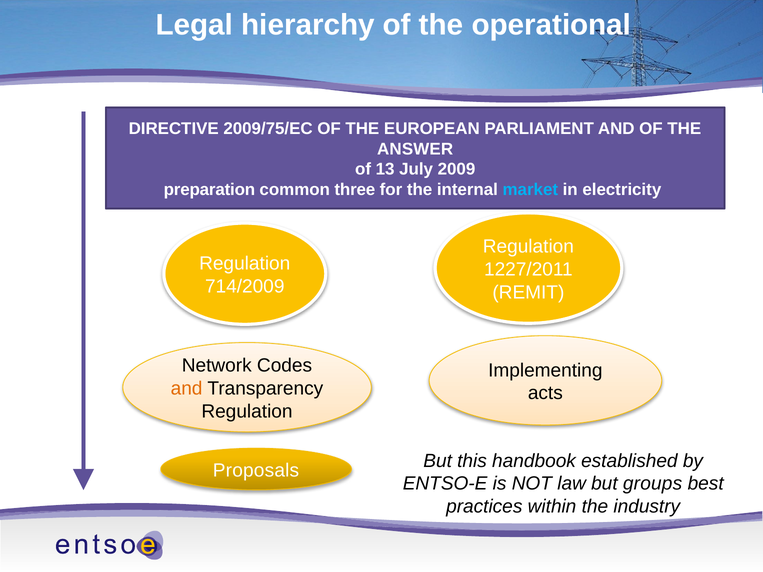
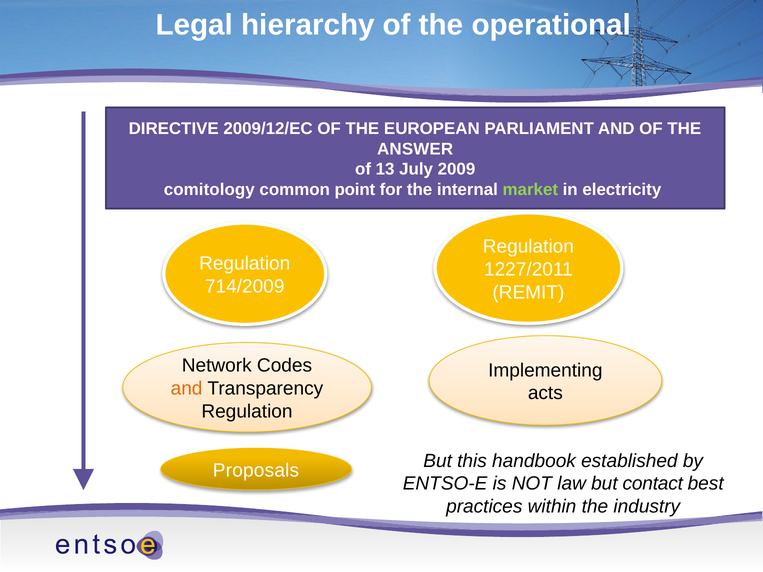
2009/75/EC: 2009/75/EC -> 2009/12/EC (268, 129)
preparation: preparation -> comitology (209, 190)
three: three -> point (355, 190)
market colour: light blue -> light green (530, 190)
groups: groups -> contact (653, 484)
